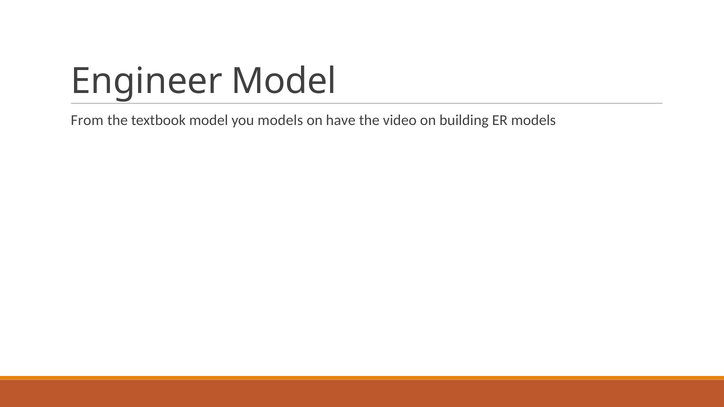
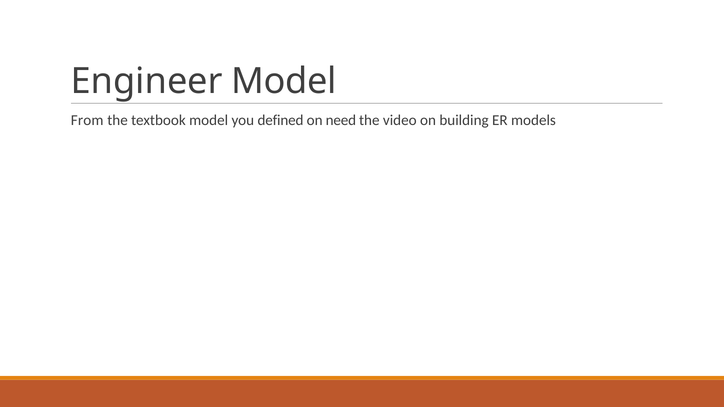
you models: models -> defined (280, 120)
have: have -> need (341, 120)
